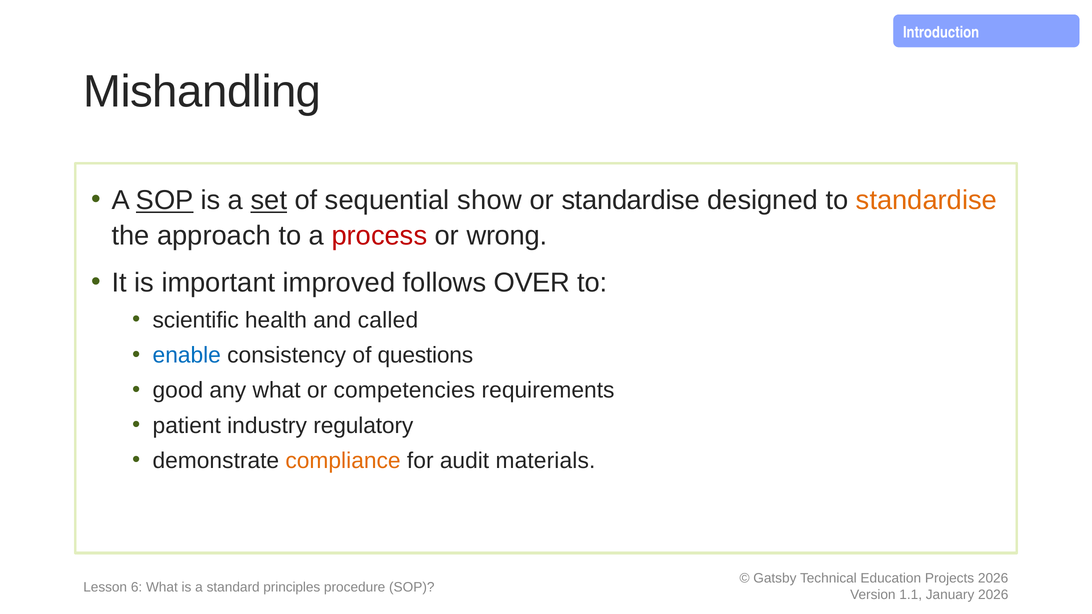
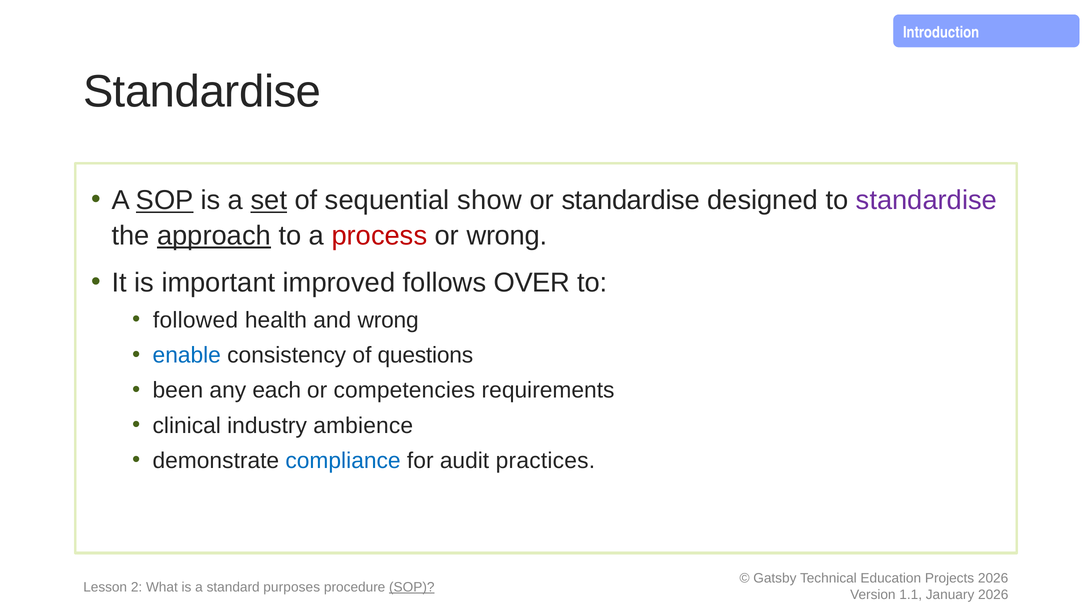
Mishandling: Mishandling -> Standardise (202, 92)
standardise colour: orange -> purple (926, 201)
approach underline: none -> present (214, 236)
scientific: scientific -> followed (196, 320)
and called: called -> wrong (388, 320)
good: good -> been (178, 391)
any what: what -> each (277, 391)
patient: patient -> clinical (187, 426)
regulatory: regulatory -> ambience (363, 426)
compliance colour: orange -> blue (343, 461)
materials: materials -> practices (545, 461)
6: 6 -> 2 (137, 587)
principles: principles -> purposes (292, 587)
SOP underline: none -> present (412, 587)
